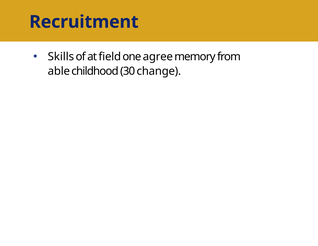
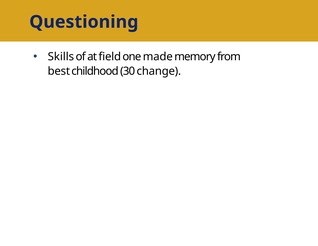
Recruitment: Recruitment -> Questioning (84, 22)
agree: agree -> made (158, 57)
able: able -> best (59, 71)
